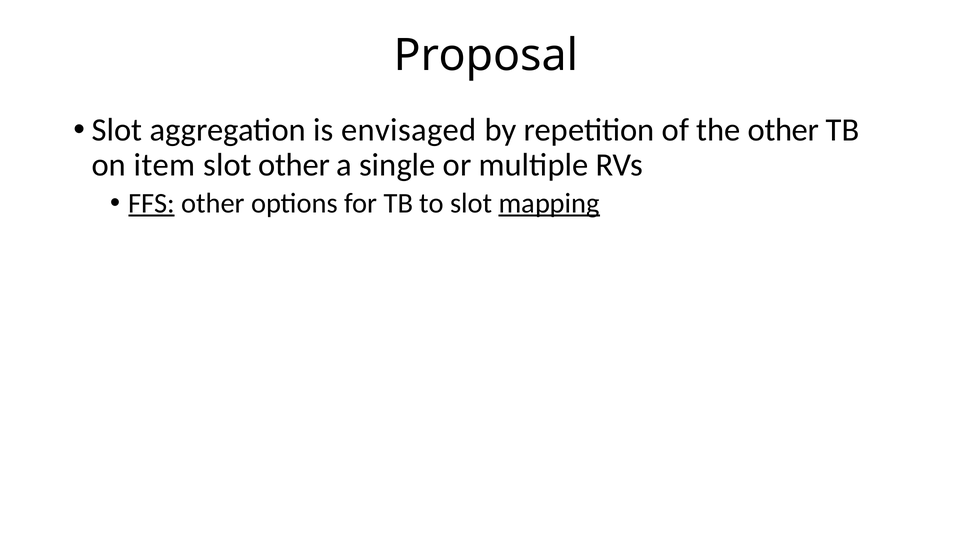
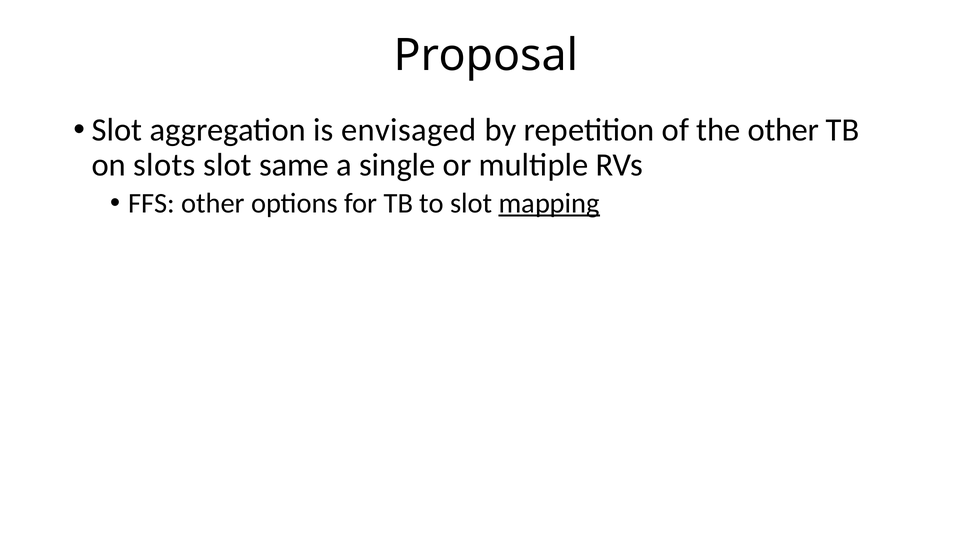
item: item -> slots (165, 165)
slot other: other -> same (294, 165)
FFS underline: present -> none (152, 203)
